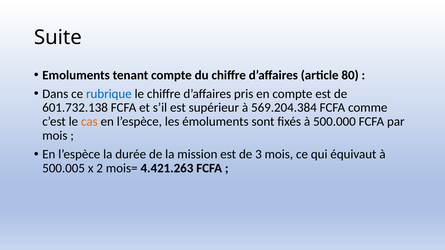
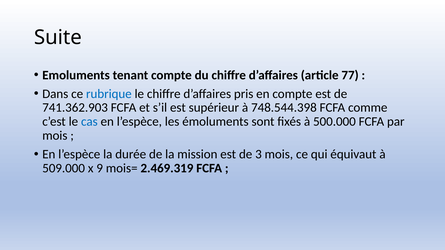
80: 80 -> 77 (350, 75)
601.732.138: 601.732.138 -> 741.362.903 (75, 108)
569.204.384: 569.204.384 -> 748.544.398 (284, 108)
cas colour: orange -> blue (89, 122)
500.005: 500.005 -> 509.000 (64, 168)
2: 2 -> 9 (100, 168)
4.421.263: 4.421.263 -> 2.469.319 (167, 168)
